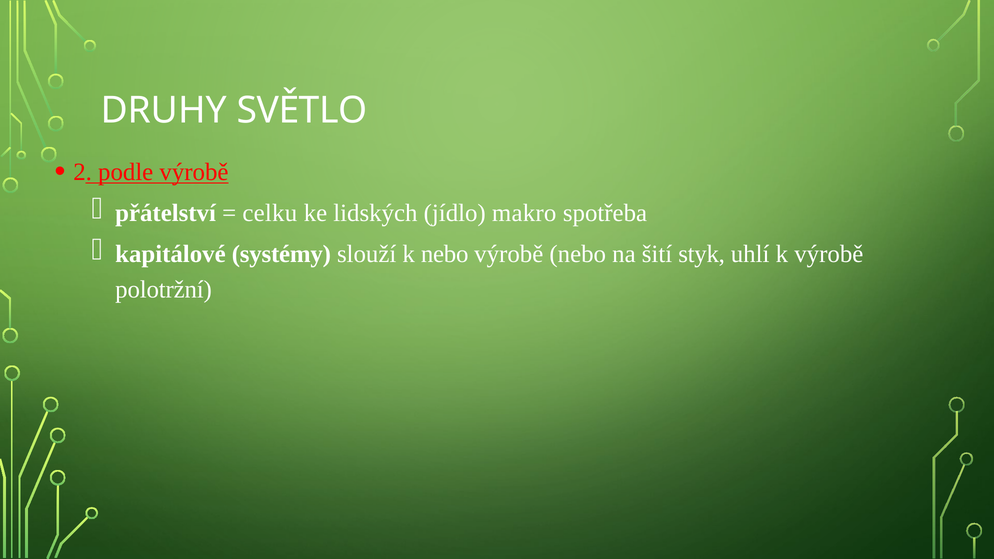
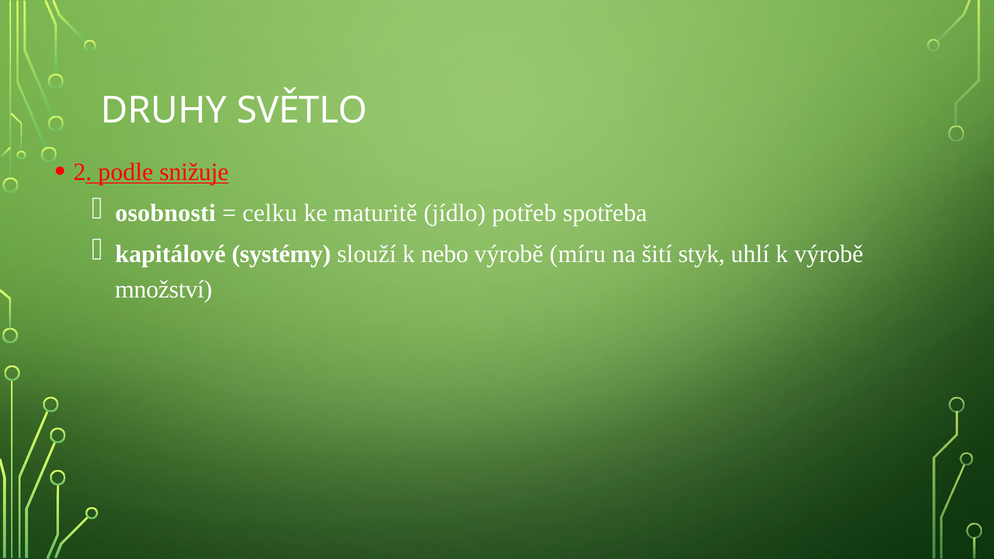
podle výrobě: výrobě -> snižuje (194, 172)
přátelství: přátelství -> osobnosti (165, 213)
lidských: lidských -> maturitě (375, 213)
makro: makro -> potřeb (524, 213)
výrobě nebo: nebo -> míru (578, 254)
polotržní: polotržní -> množství (164, 290)
